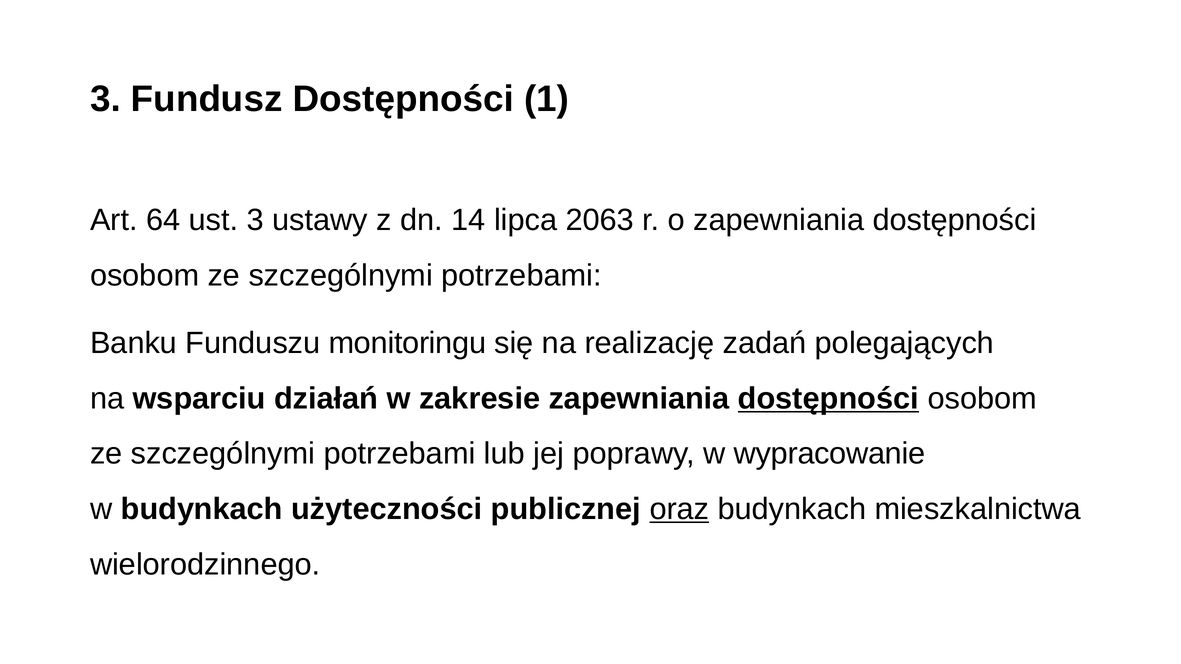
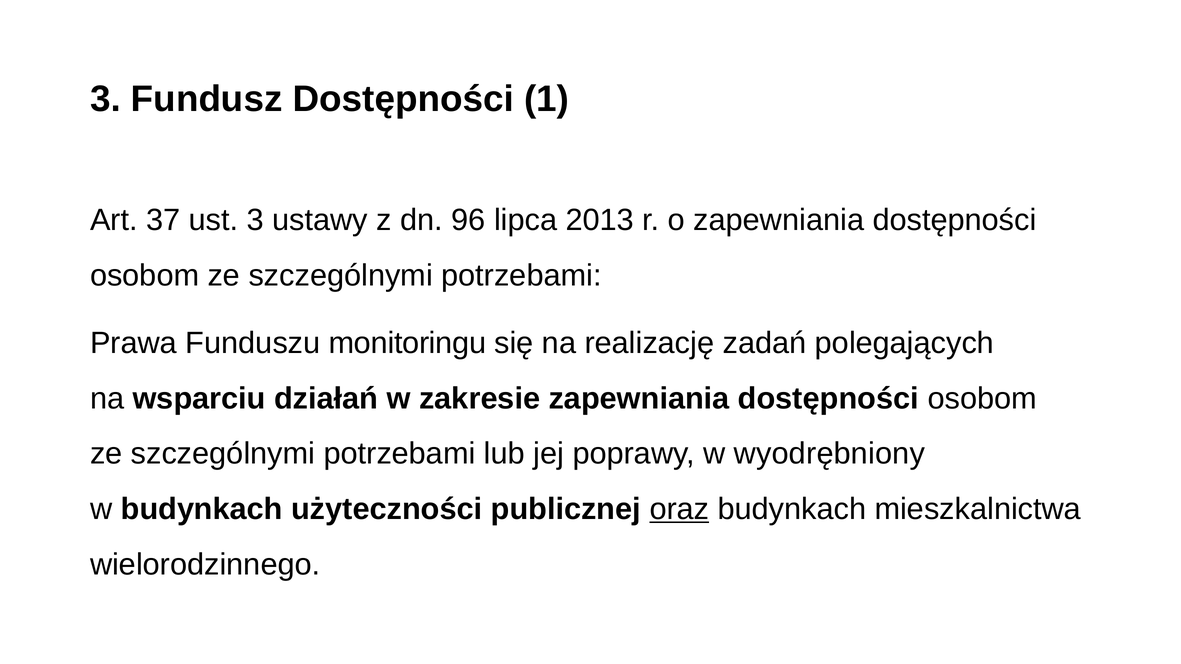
64: 64 -> 37 (163, 220)
14: 14 -> 96 (468, 220)
2063: 2063 -> 2013 (600, 220)
Banku: Banku -> Prawa (134, 343)
dostępności underline: present -> none (828, 399)
wypracowanie: wypracowanie -> wyodrębniony (829, 454)
